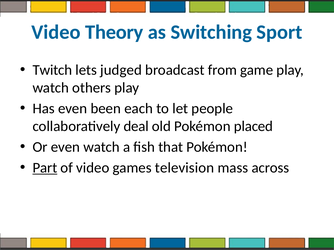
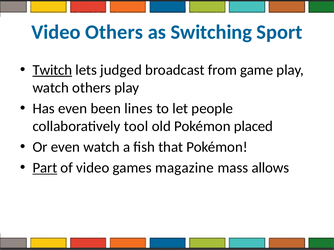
Video Theory: Theory -> Others (114, 32)
Twitch underline: none -> present (52, 70)
each: each -> lines (139, 109)
deal: deal -> tool (136, 126)
television: television -> magazine (184, 168)
across: across -> allows (270, 168)
